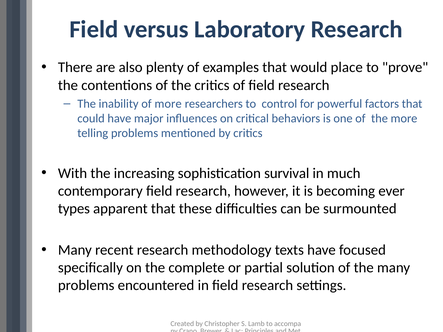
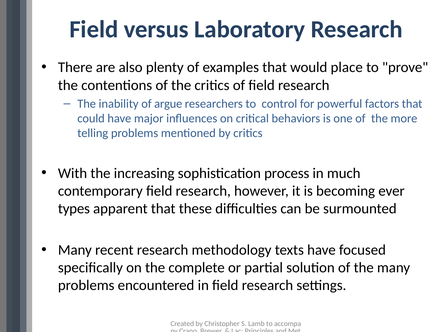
of more: more -> argue (168, 104)
survival: survival -> process (287, 173)
